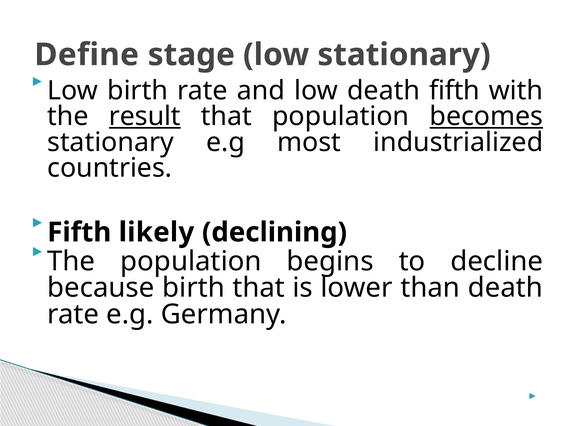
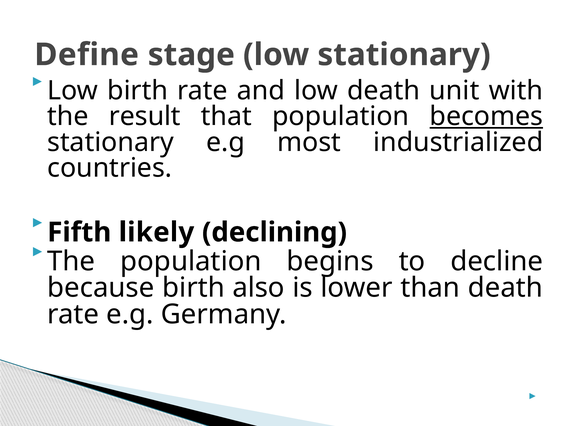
death fifth: fifth -> unit (454, 91)
result underline: present -> none (145, 116)
birth that: that -> also (259, 288)
